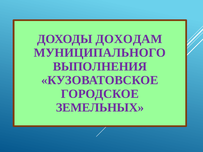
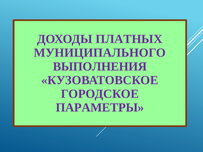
ДОХОДАМ: ДОХОДАМ -> ПЛАТНЫХ (129, 39)
ЗЕМЕЛЬНЫХ: ЗЕМЕЛЬНЫХ -> ПАРАМЕТРЫ (100, 108)
